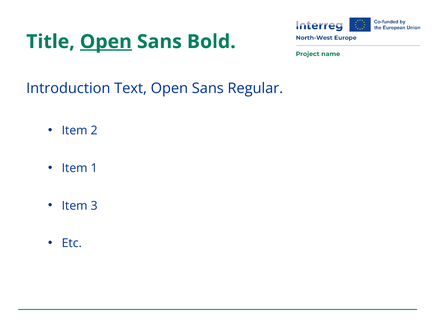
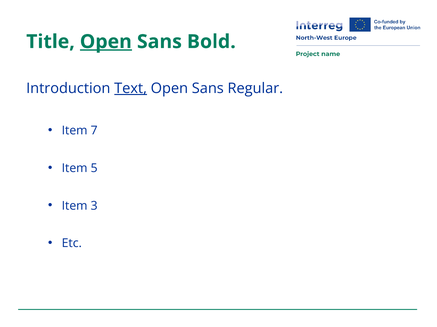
Text underline: none -> present (131, 88)
2: 2 -> 7 (94, 131)
1: 1 -> 5 (94, 169)
